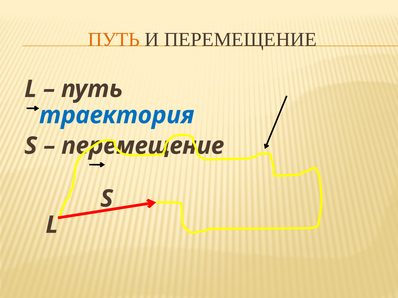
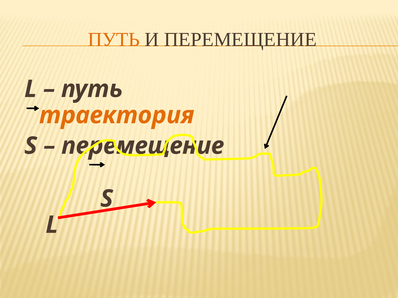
траектория colour: blue -> orange (117, 115)
